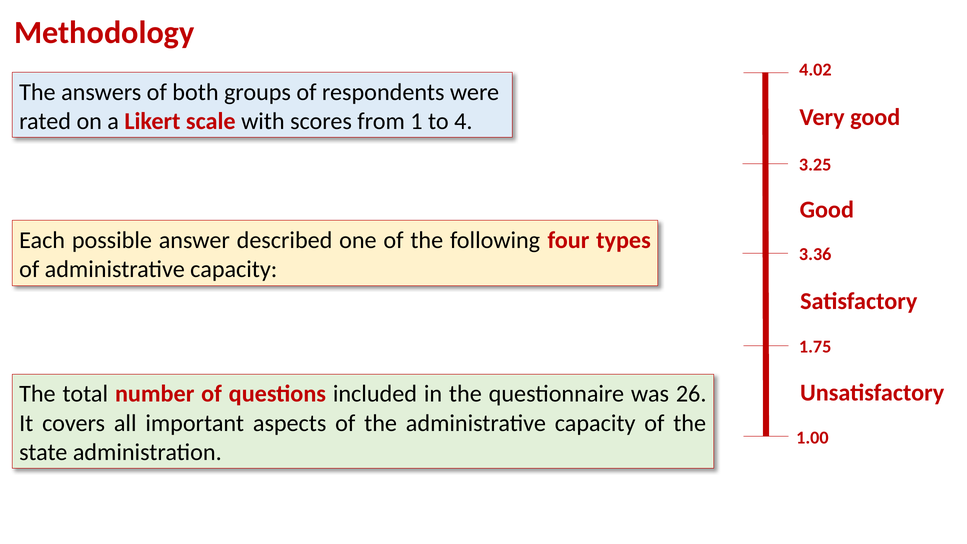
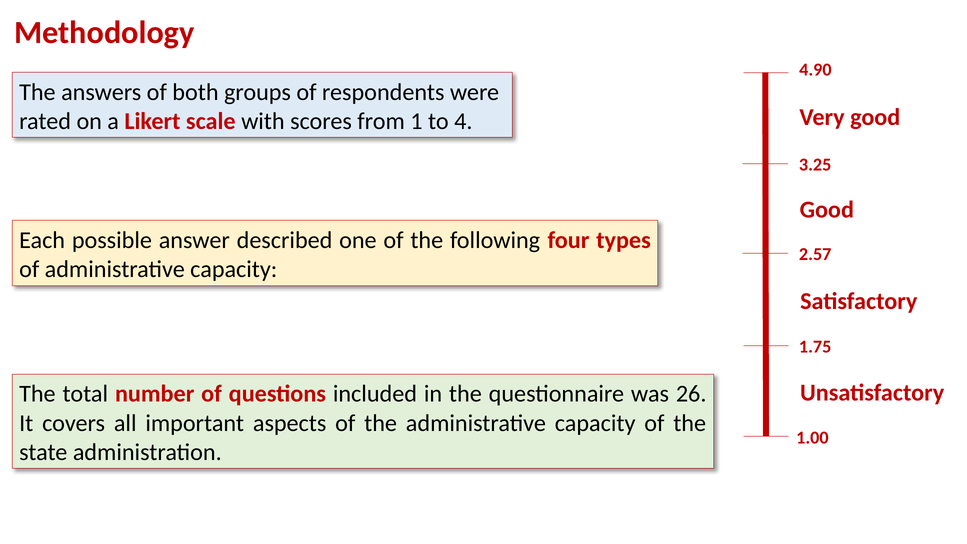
4.02: 4.02 -> 4.90 (815, 70)
3.36: 3.36 -> 2.57 (815, 254)
